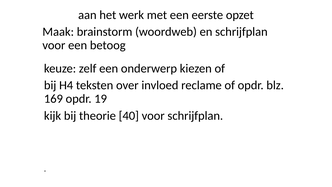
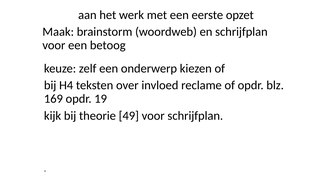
40: 40 -> 49 (129, 116)
